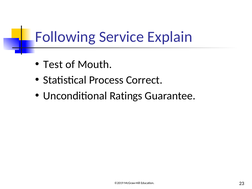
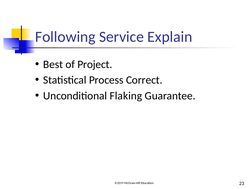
Test: Test -> Best (53, 64)
Mouth: Mouth -> Project (95, 64)
Ratings: Ratings -> Flaking (126, 96)
